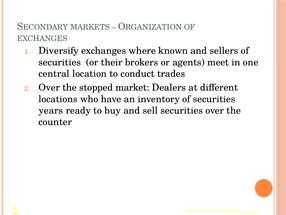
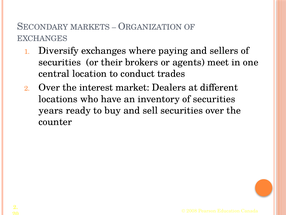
known: known -> paying (173, 51)
stopped: stopped -> interest (96, 87)
